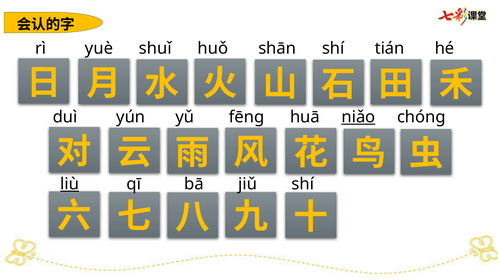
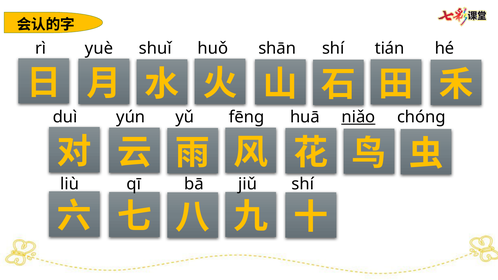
liù underline: present -> none (70, 184)
